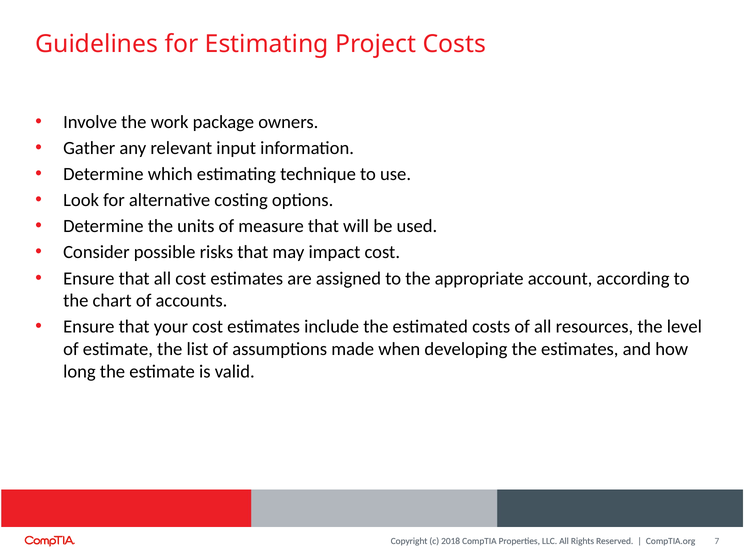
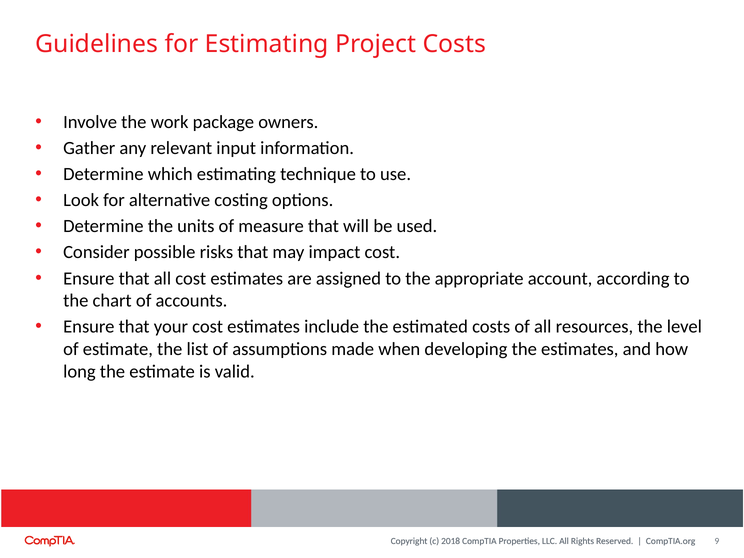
7: 7 -> 9 (717, 541)
